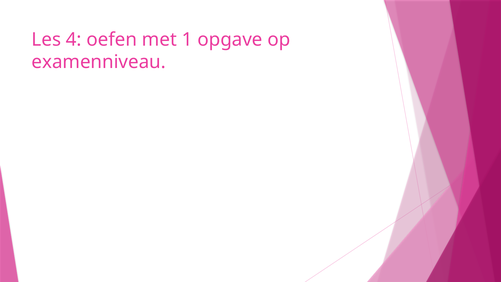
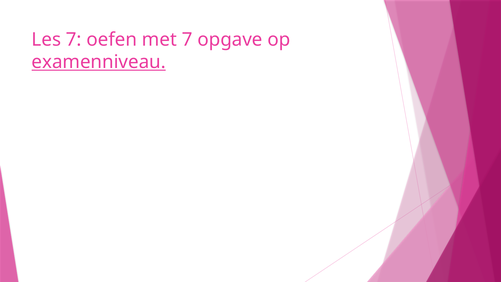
Les 4: 4 -> 7 (74, 40)
met 1: 1 -> 7 (187, 40)
examenniveau underline: none -> present (99, 62)
